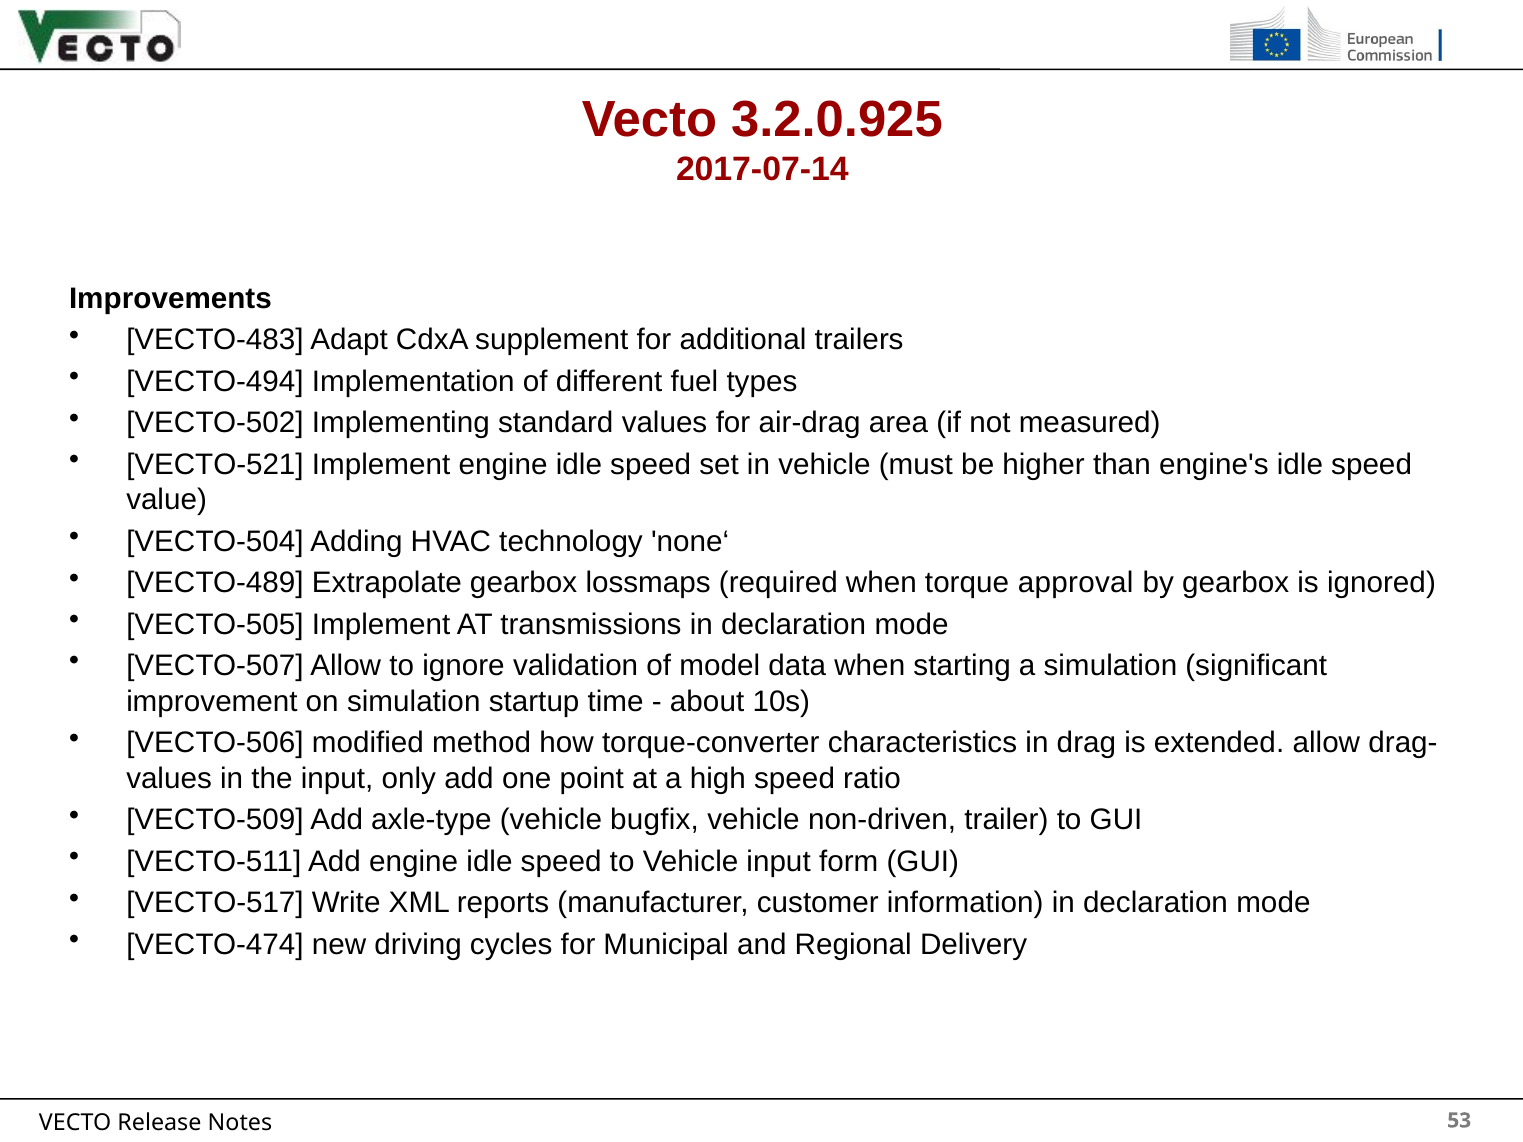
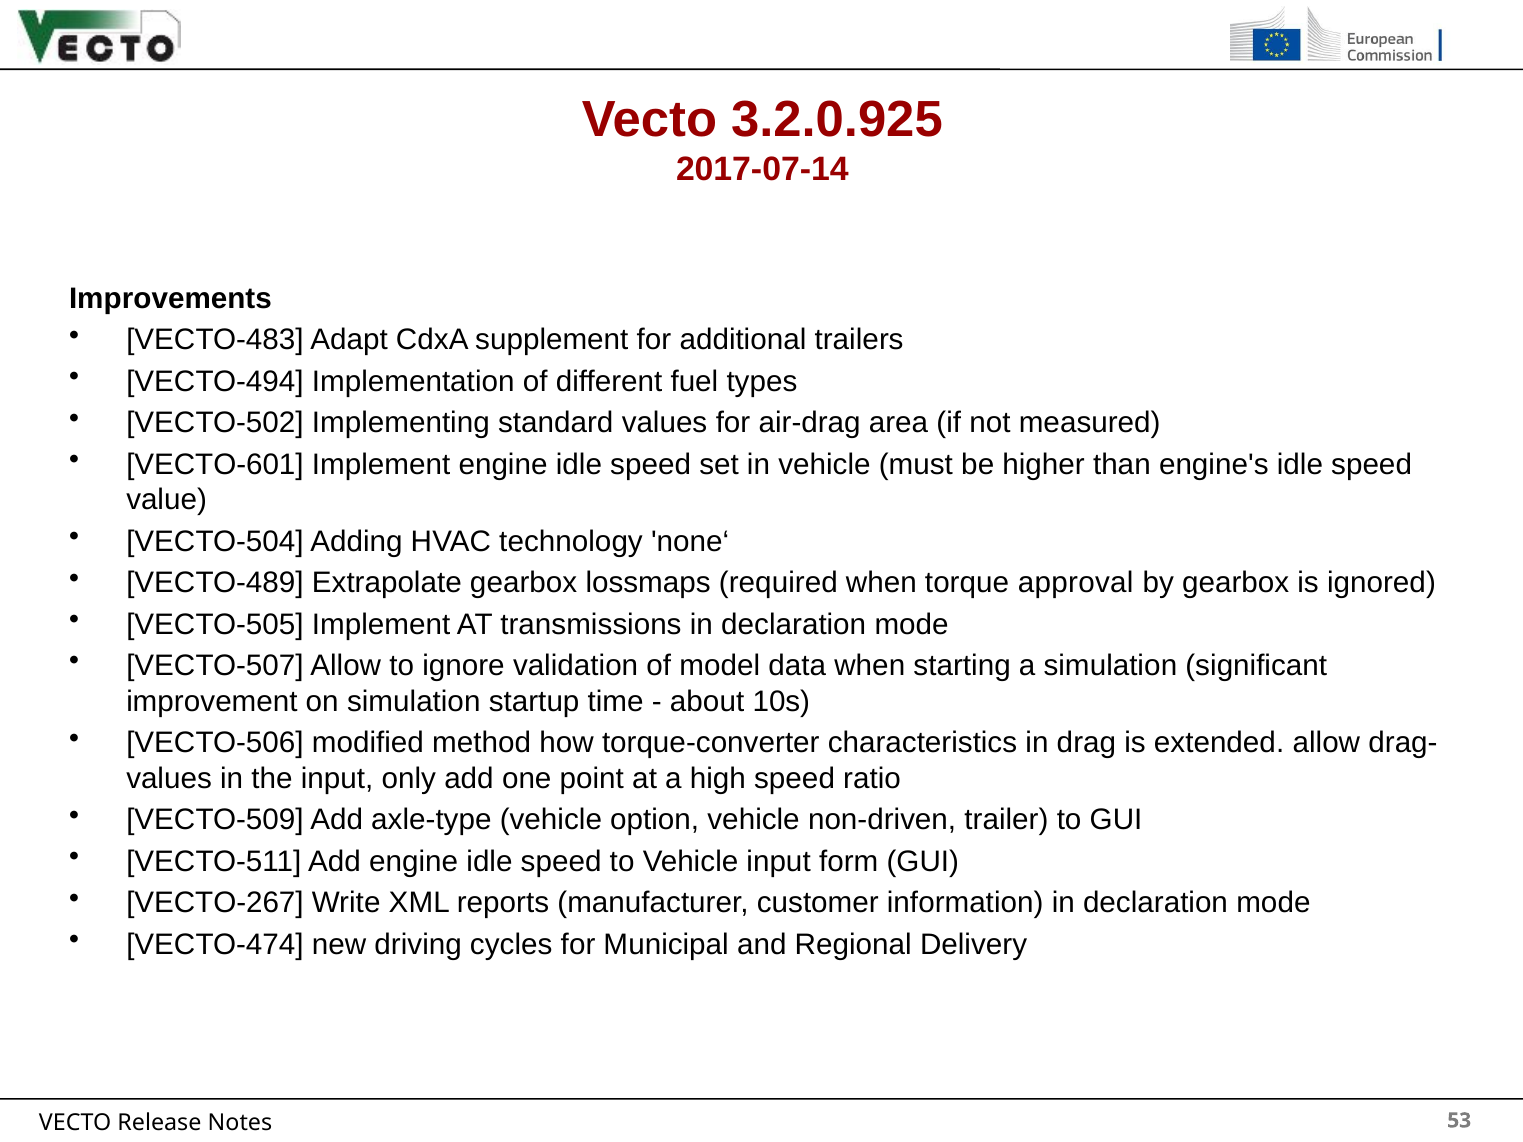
VECTO-521: VECTO-521 -> VECTO-601 (215, 465)
bugfix: bugfix -> option (655, 820)
VECTO-517: VECTO-517 -> VECTO-267 (215, 903)
